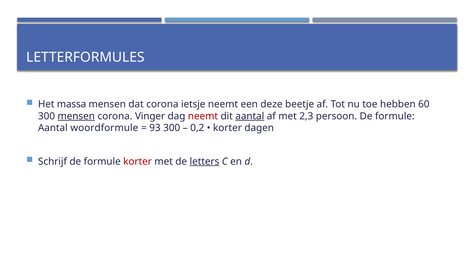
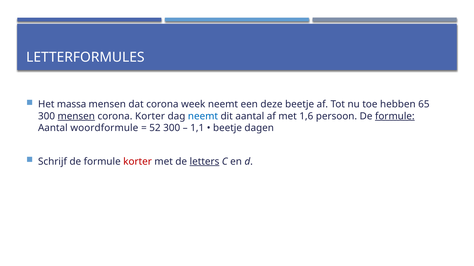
ietsje: ietsje -> week (193, 105)
60: 60 -> 65 (424, 105)
corona Vinger: Vinger -> Korter (150, 116)
neemt colour: red -> blue (203, 116)
aantal underline: present -> none (250, 116)
2,3: 2,3 -> 1,6 (306, 116)
formule underline: none -> present (395, 116)
93: 93 -> 52 (155, 128)
0,2: 0,2 -> 1,1 (197, 128)
korter: korter -> beetje (227, 128)
